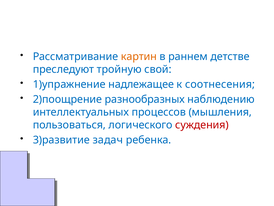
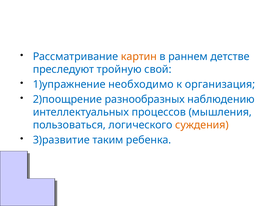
надлежащее: надлежащее -> необходимо (141, 84)
соотнесения: соотнесения -> организация (220, 84)
суждения colour: red -> orange (202, 125)
задач: задач -> таким (108, 140)
